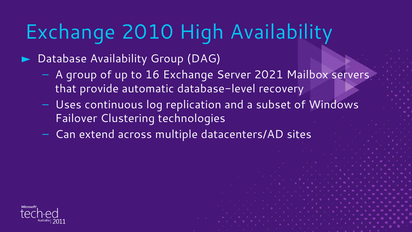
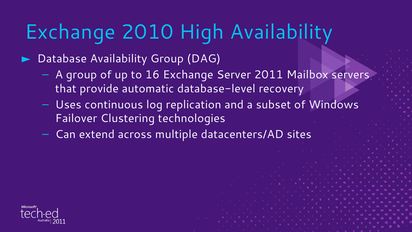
2021: 2021 -> 2011 (269, 75)
